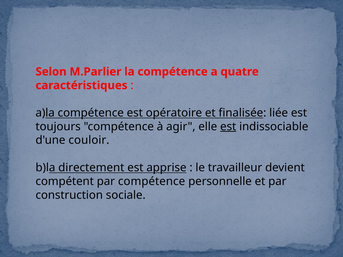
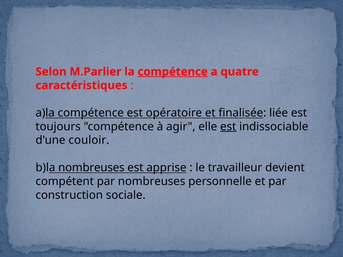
compétence underline: none -> present (173, 72)
b)la directement: directement -> nombreuses (91, 168)
par compétence: compétence -> nombreuses (152, 182)
